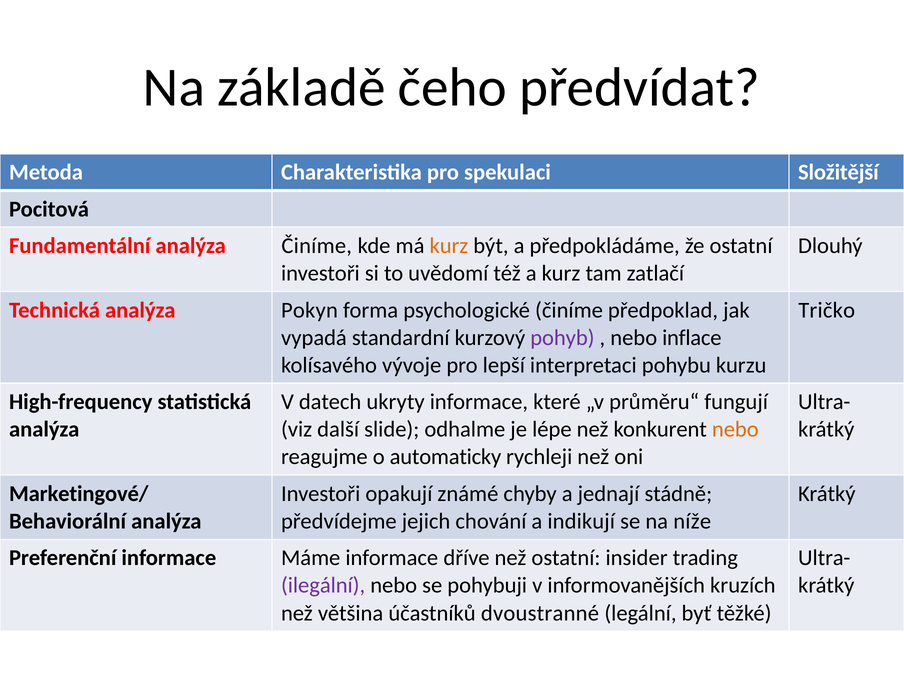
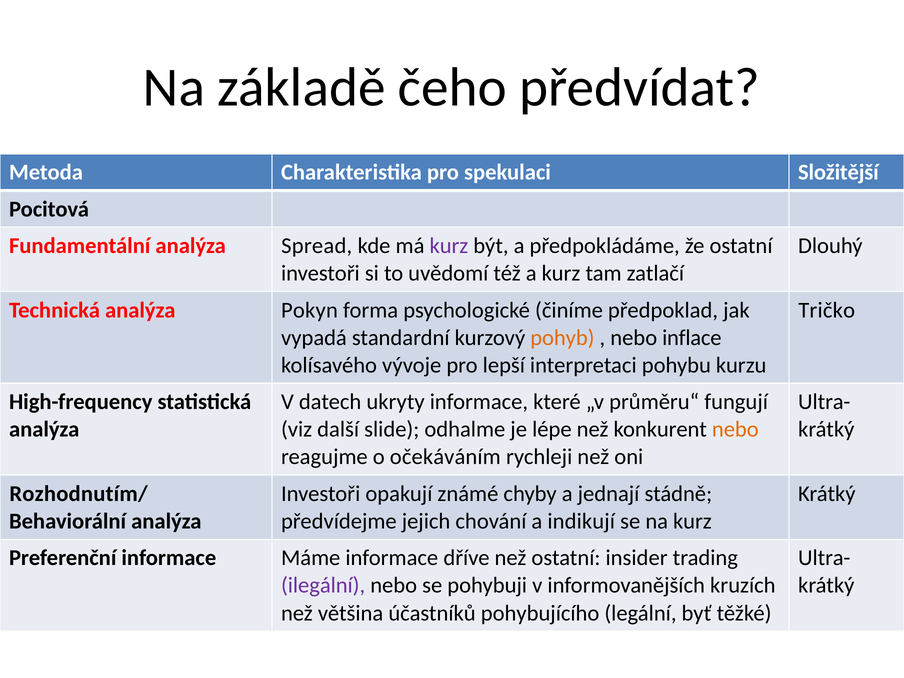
analýza Činíme: Činíme -> Spread (317, 246)
kurz colour: orange -> purple (449, 246)
pohyb colour: purple -> orange (562, 338)
automaticky: automaticky -> očekáváním (445, 457)
Marketingové/: Marketingové/ -> Rozhodnutím/ (79, 494)
na níže: níže -> kurz (692, 521)
dvoustranné: dvoustranné -> pohybujícího (540, 613)
